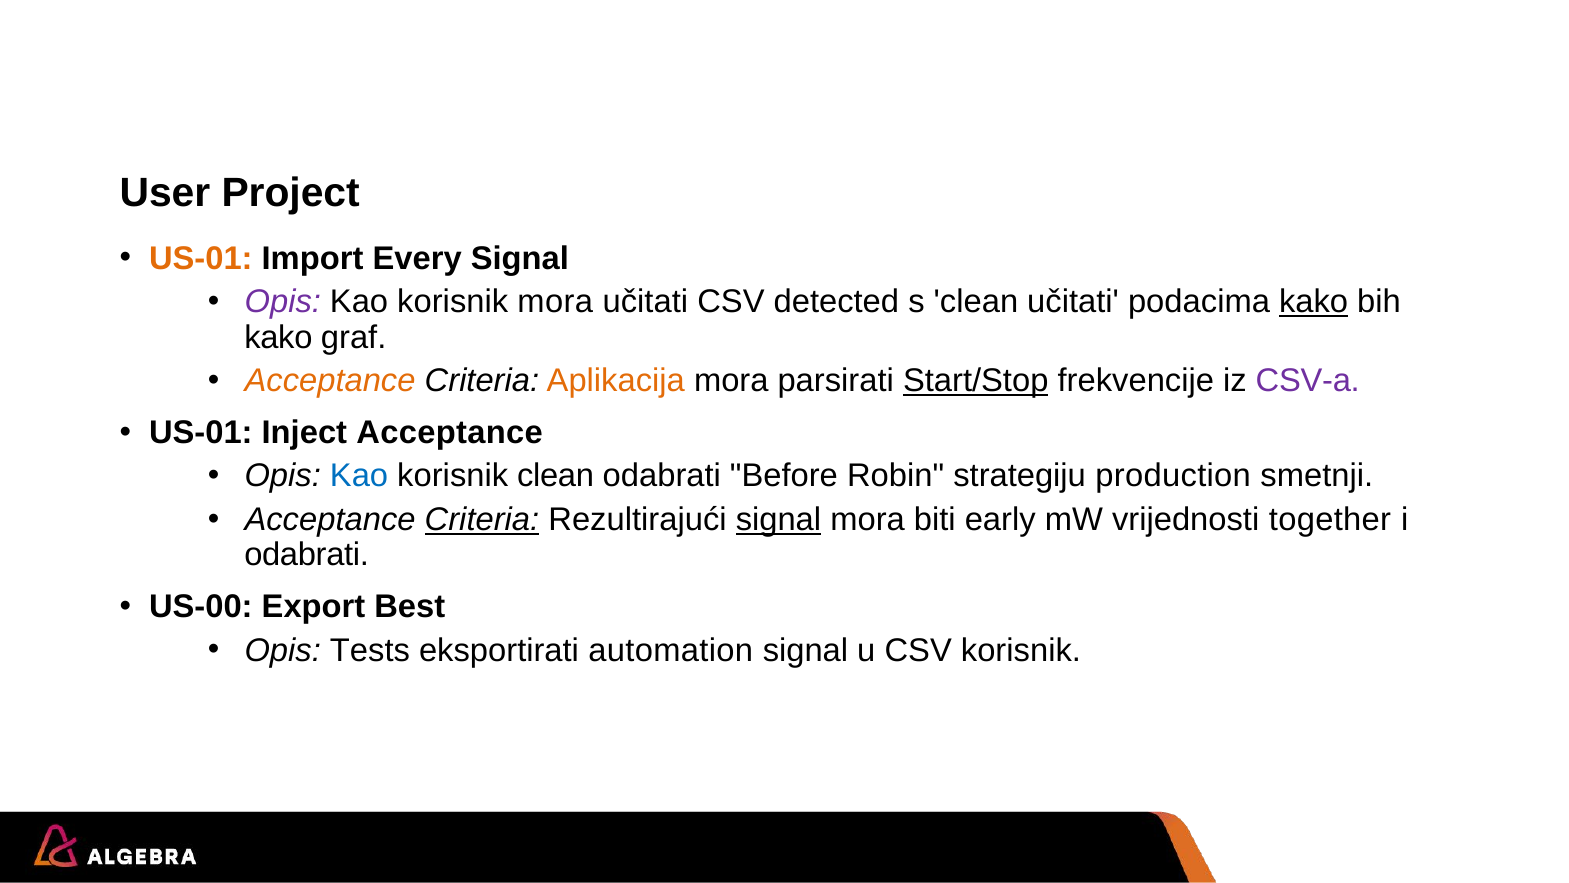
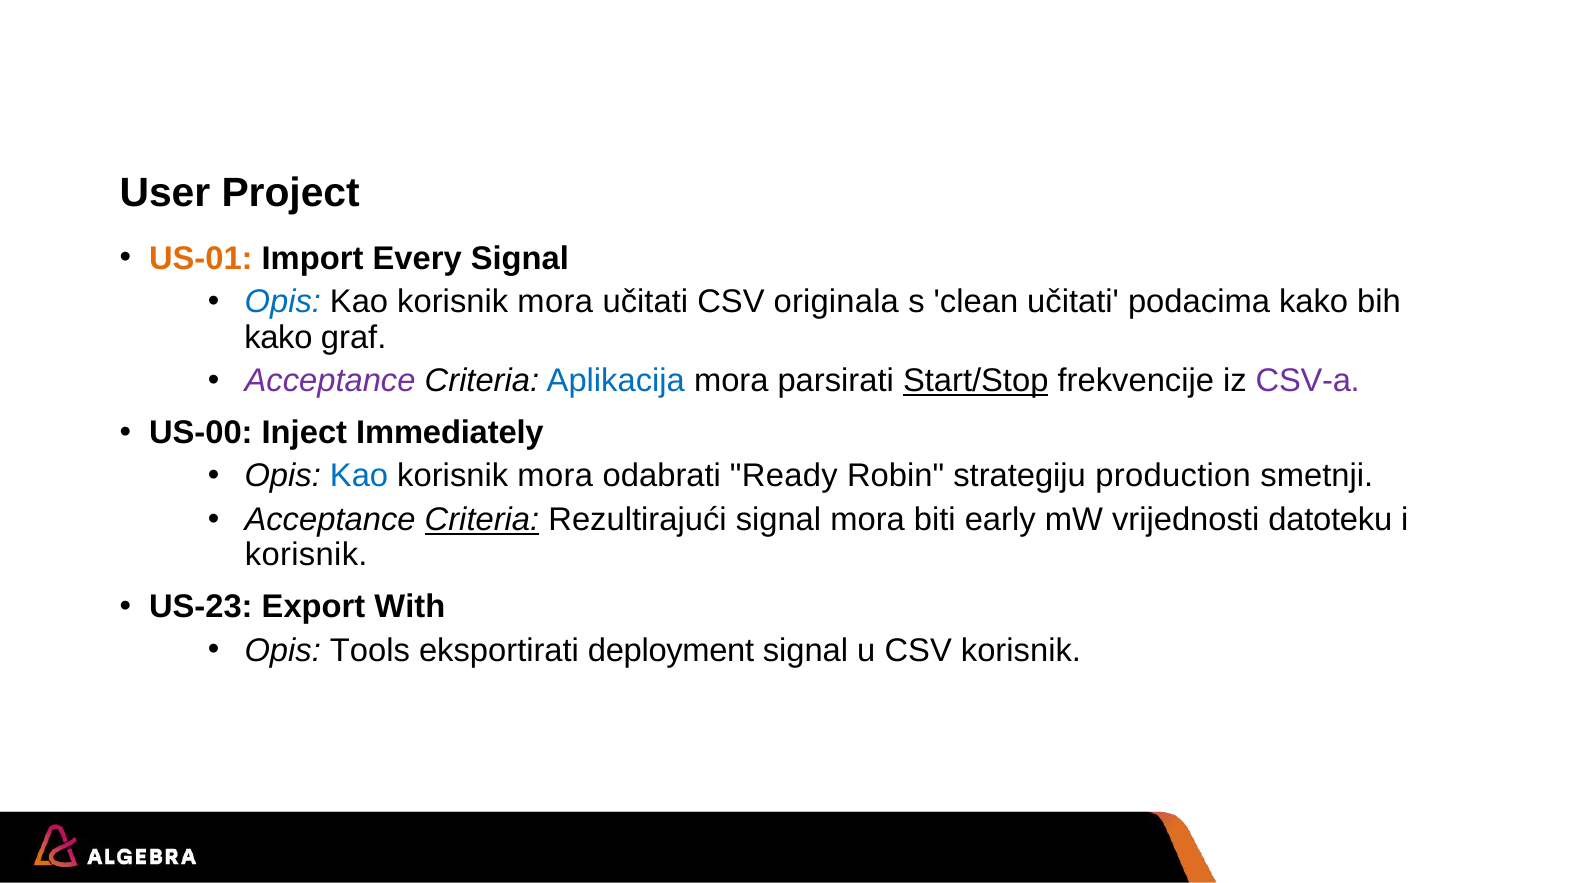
Opis colour: purple -> blue (283, 302)
detected: detected -> originala (836, 302)
kako underline: present -> none (1314, 302)
Acceptance colour: orange -> purple (330, 381)
Aplikacija colour: orange -> blue (616, 381)
US-01: US-01 -> US-00 (201, 432)
Inject Acceptance: Acceptance -> Immediately (450, 432)
clean: clean -> mora (555, 476)
Before: Before -> Ready (784, 476)
signal underline: present -> none (778, 519)
together: together -> datoteku (1330, 519)
odabrati: odabrati -> korisnik (306, 555)
US-00: US-00 -> US-23 (201, 606)
Best: Best -> With (410, 606)
Tests: Tests -> Tools (370, 650)
automation: automation -> deployment (671, 650)
